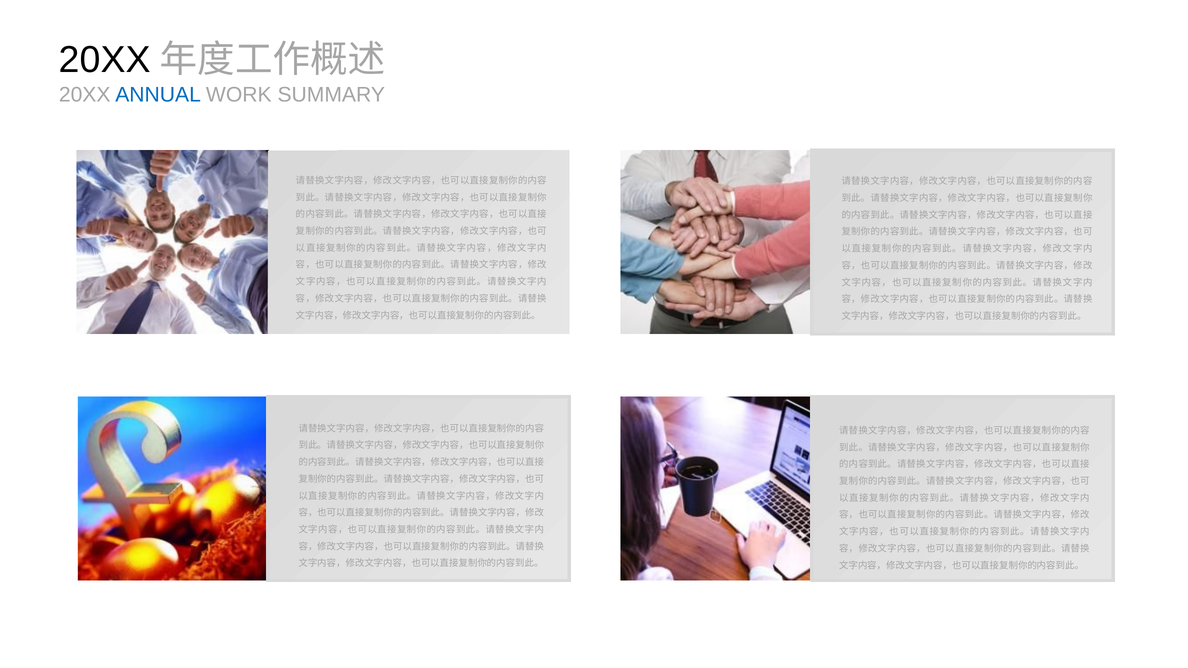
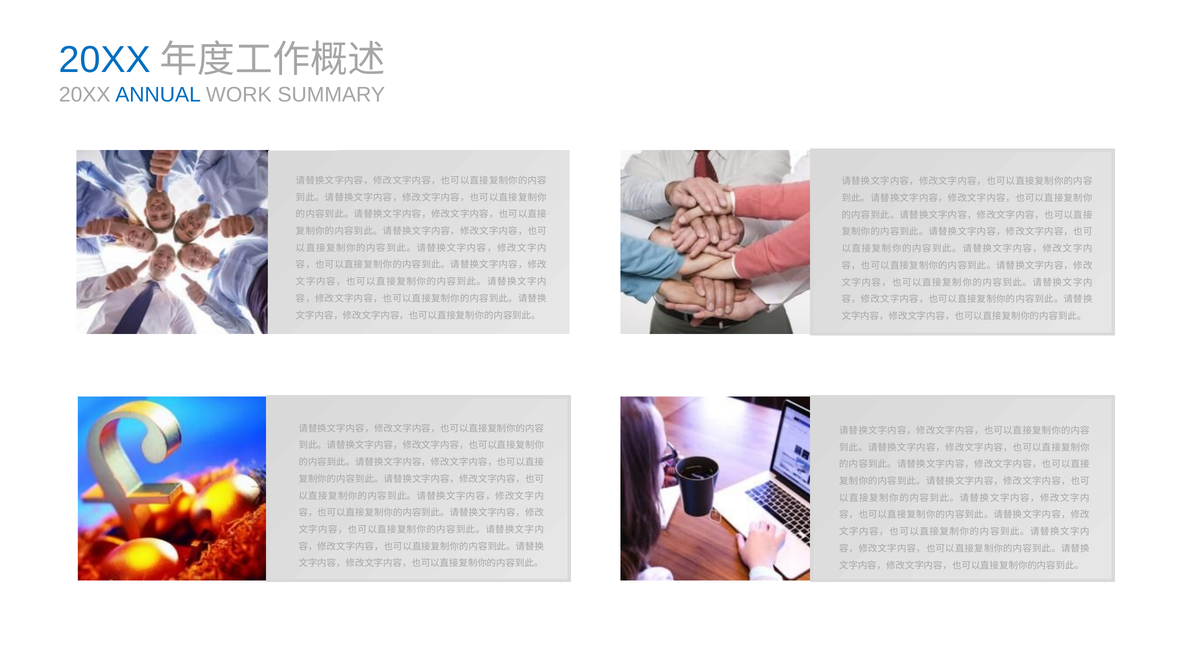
20XX colour: black -> blue (105, 60)
